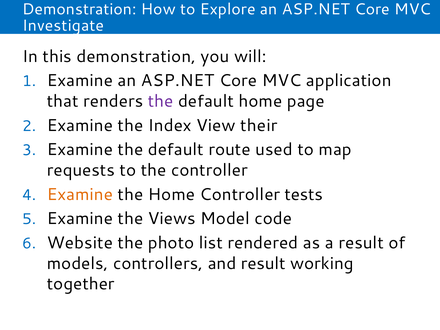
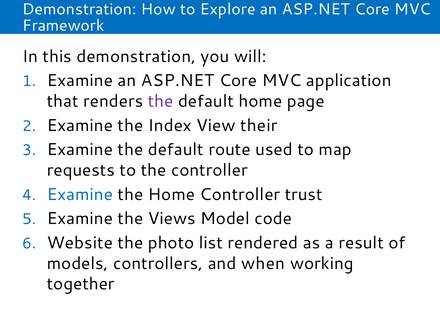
Investigate: Investigate -> Framework (63, 26)
Examine colour: orange -> blue (80, 194)
tests: tests -> trust (304, 194)
and result: result -> when (263, 263)
